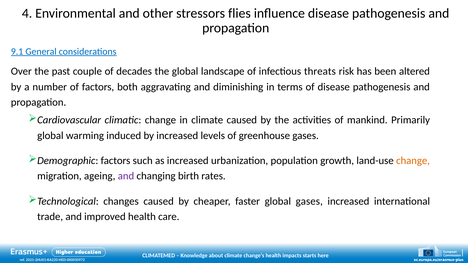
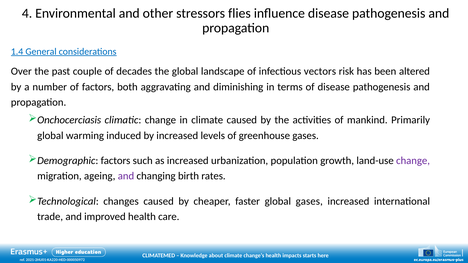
9.1: 9.1 -> 1.4 (17, 52)
threats: threats -> vectors (320, 71)
Cardiovascular: Cardiovascular -> Onchocerciasis (69, 120)
change colour: orange -> purple (413, 161)
